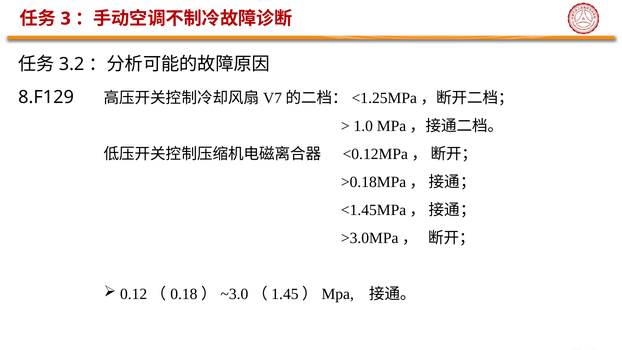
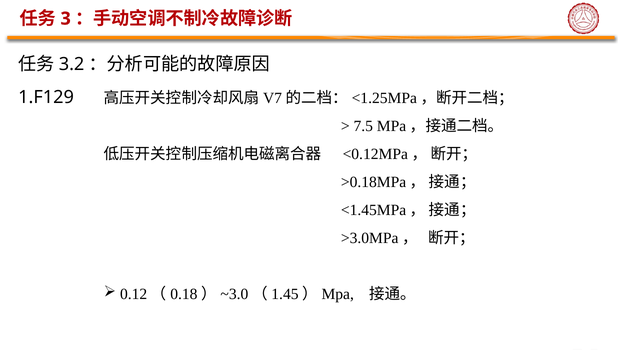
8.F129: 8.F129 -> 1.F129 (46, 97)
1.0: 1.0 -> 7.5 (363, 126)
